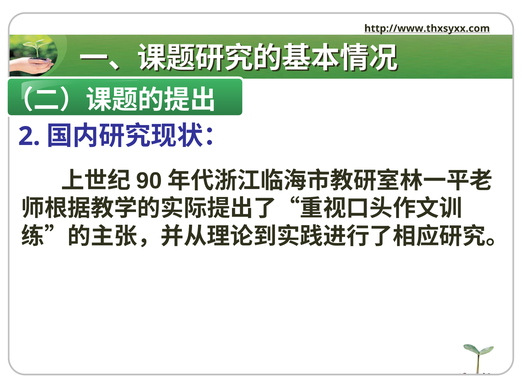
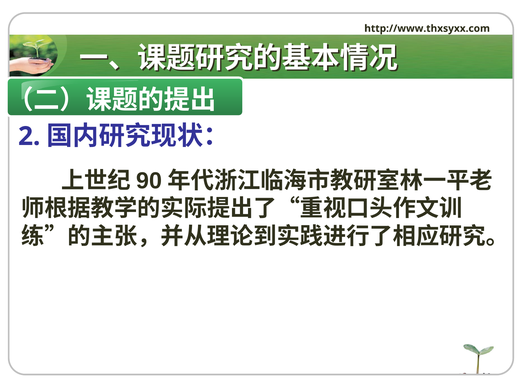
http://www.thxsyxx.com underline: present -> none (427, 28)
